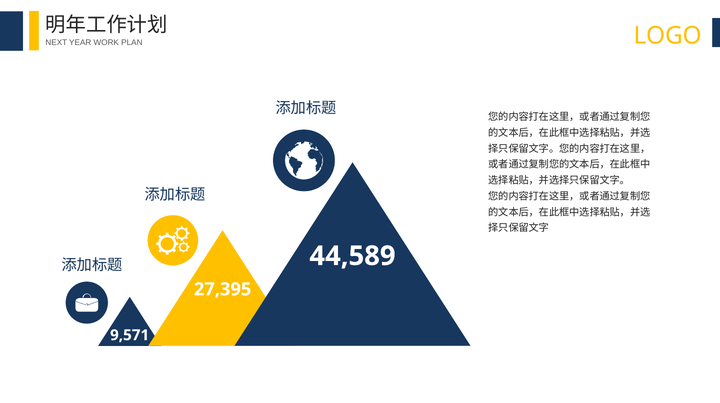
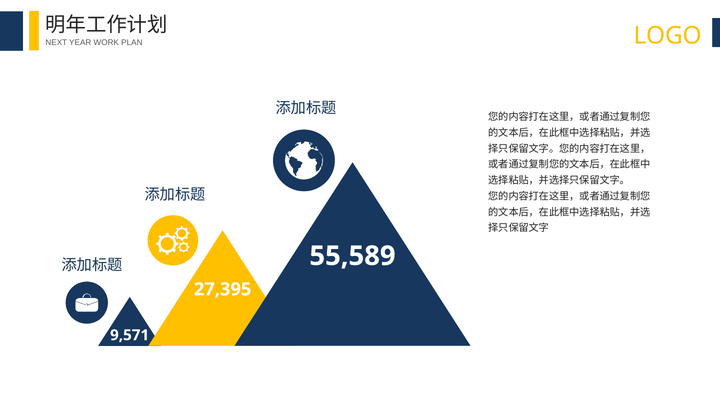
44,589: 44,589 -> 55,589 (352, 256)
